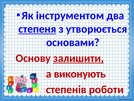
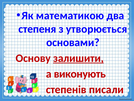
інструментом: інструментом -> математикою (70, 15)
степеня underline: present -> none (37, 29)
роботи: роботи -> писали (106, 89)
